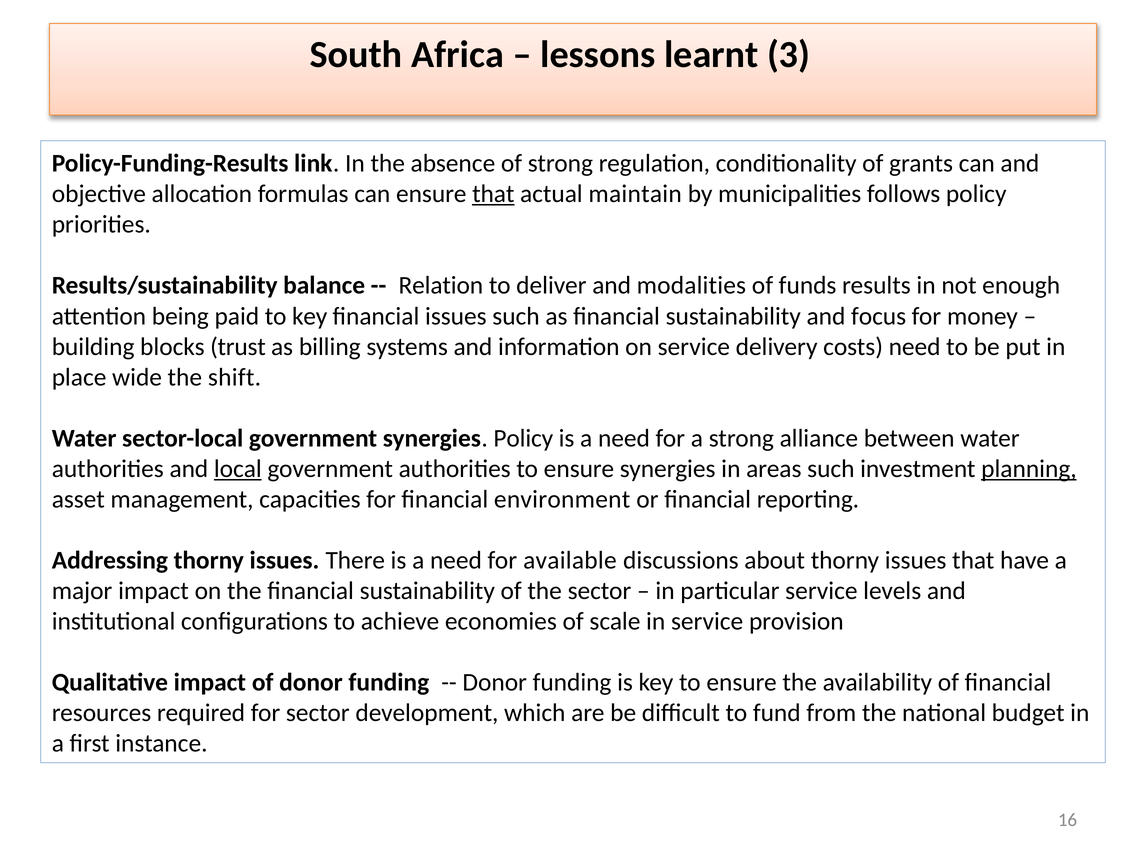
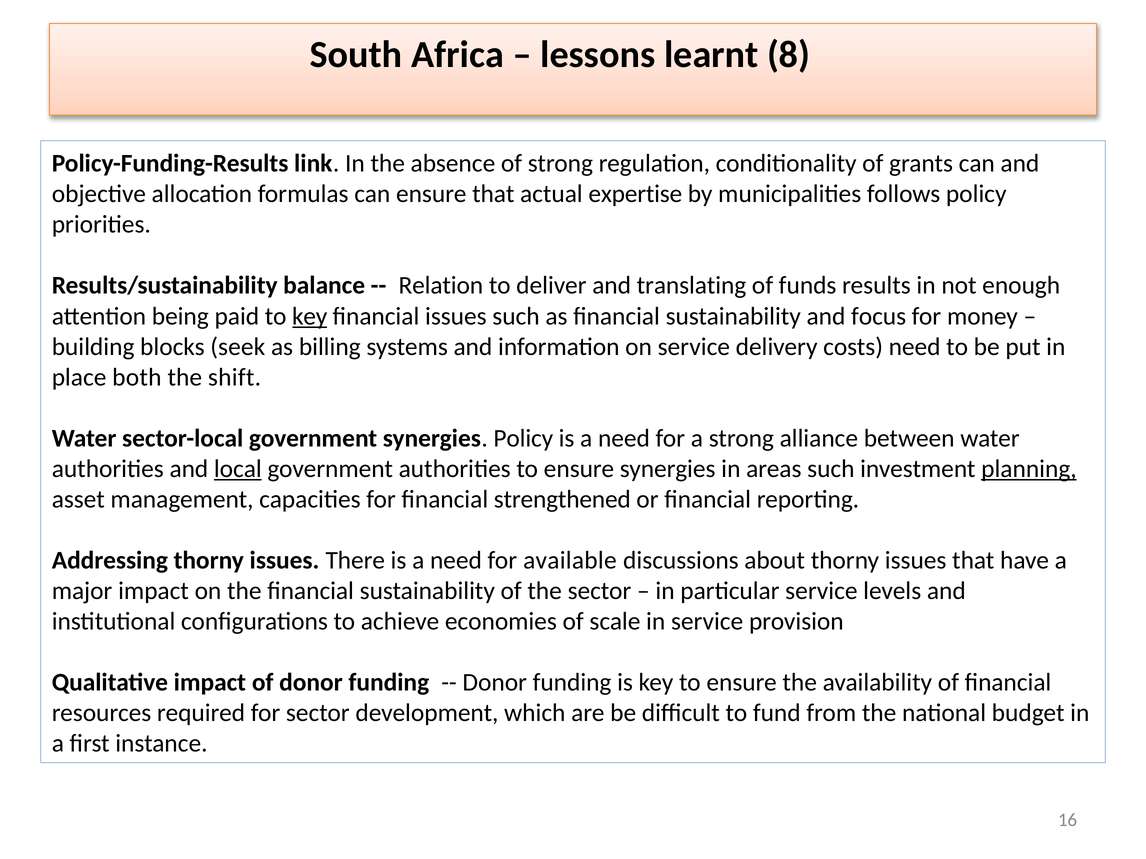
3: 3 -> 8 (789, 55)
that underline: present -> none (493, 194)
maintain: maintain -> expertise (635, 194)
modalities: modalities -> translating (692, 286)
key underline: none -> present (310, 316)
trust: trust -> seek (238, 347)
wide: wide -> both (137, 377)
environment: environment -> strengthened (562, 500)
